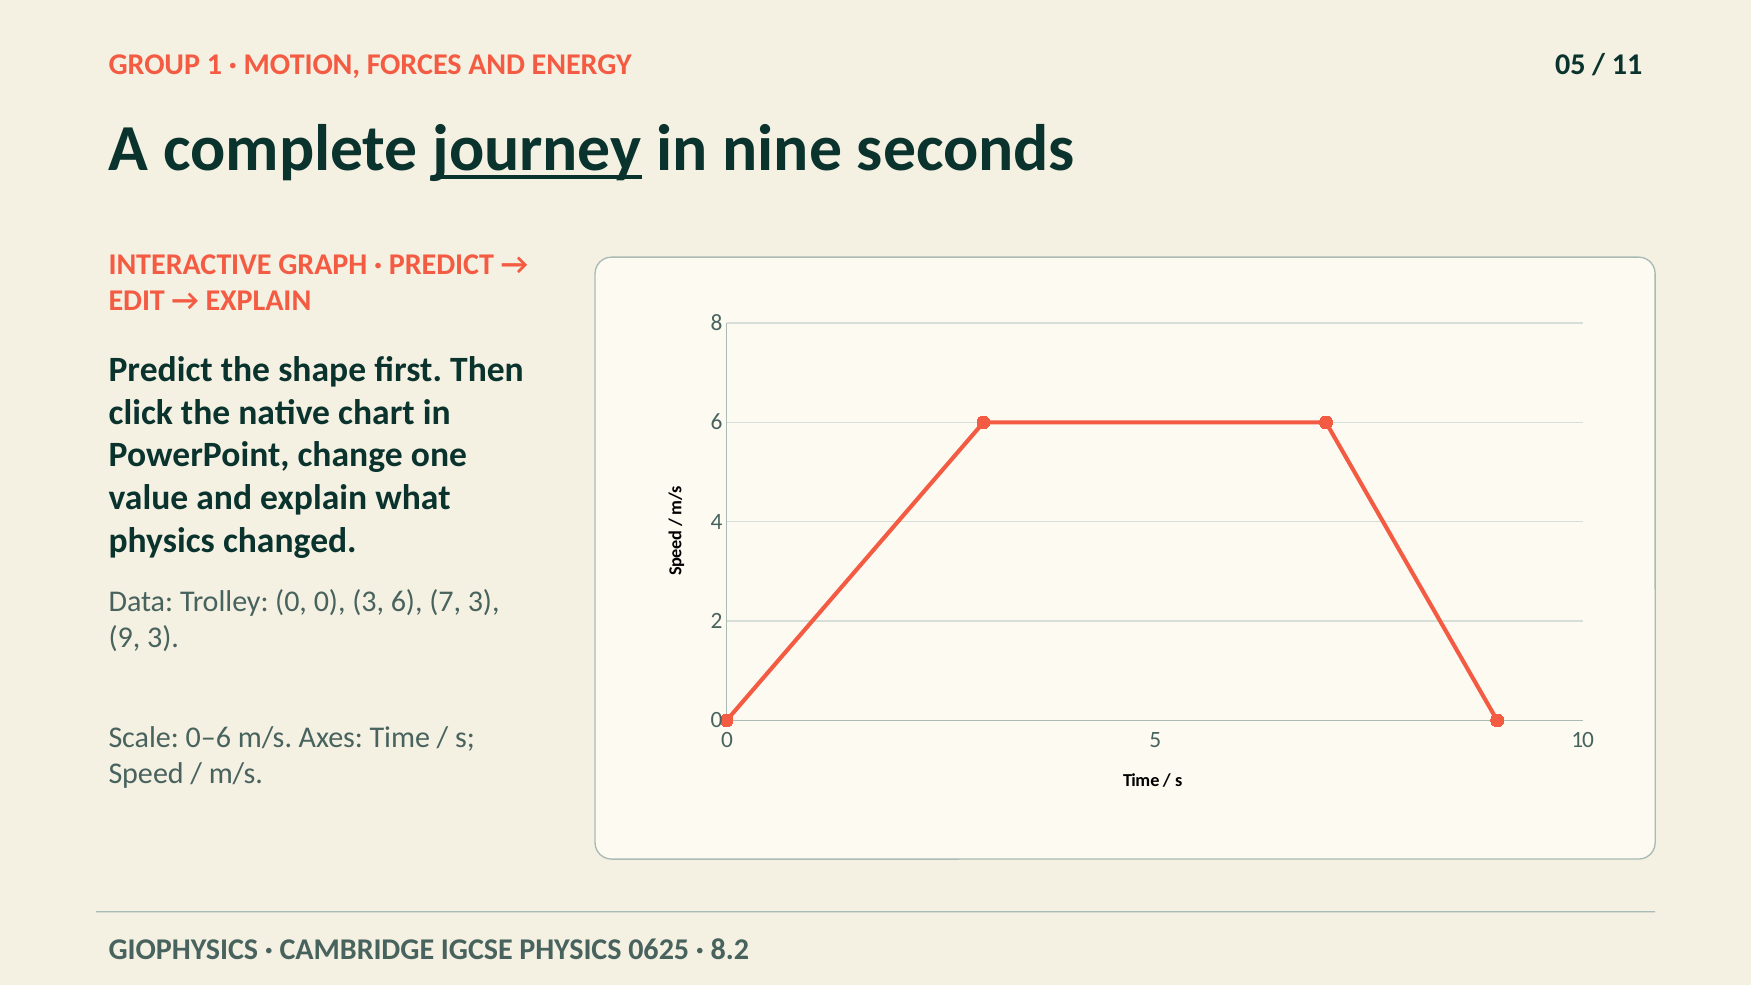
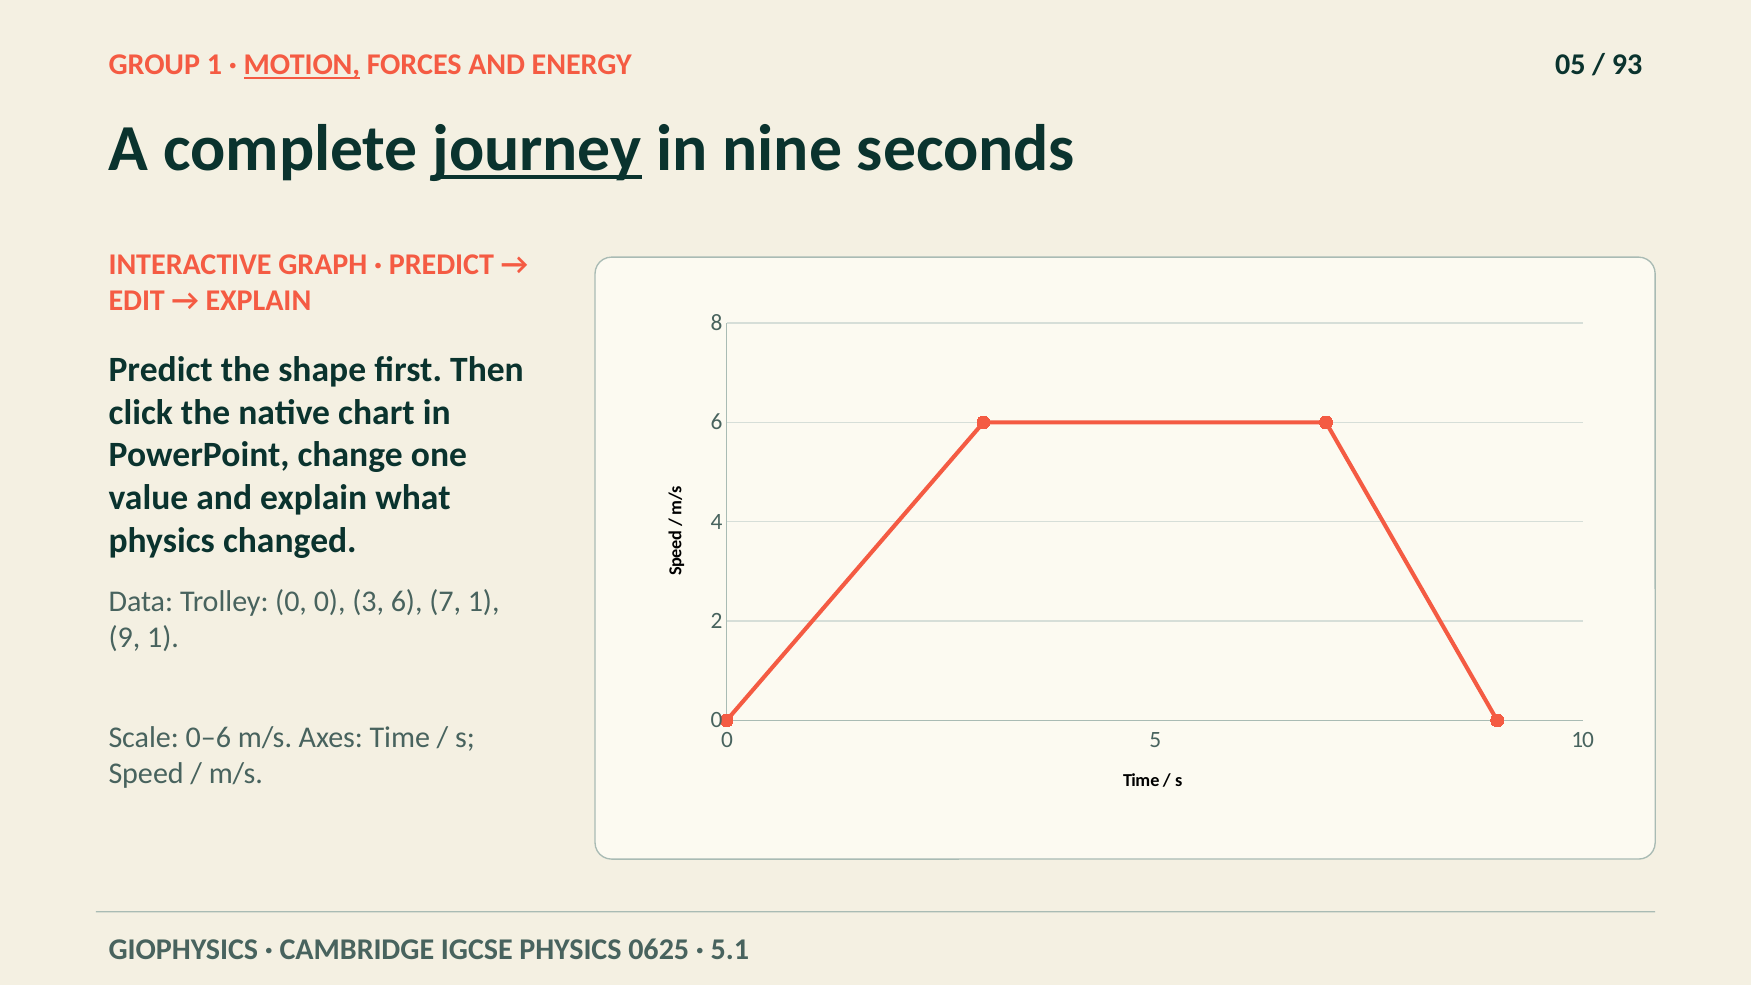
MOTION underline: none -> present (302, 65)
11: 11 -> 93 (1627, 65)
7 3: 3 -> 1 (484, 601)
9 3: 3 -> 1 (163, 637)
8.2: 8.2 -> 5.1 (730, 950)
